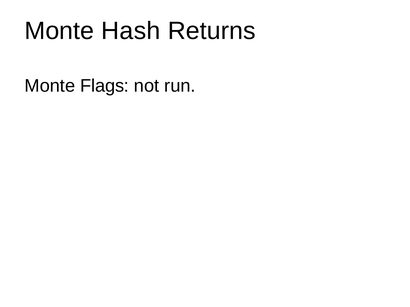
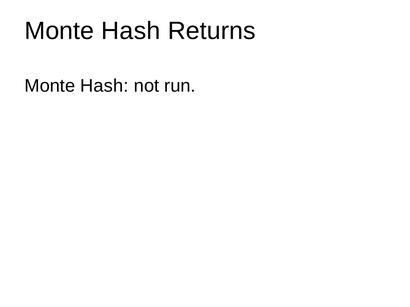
Flags: Flags -> Hash (104, 86)
